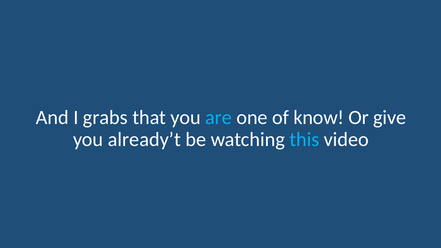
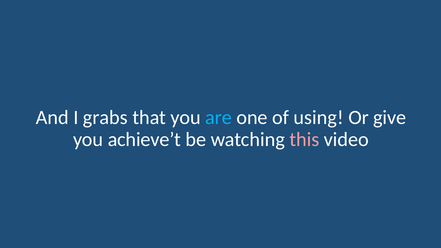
know: know -> using (319, 118)
already’t: already’t -> achieve’t (144, 139)
this colour: light blue -> pink (304, 139)
